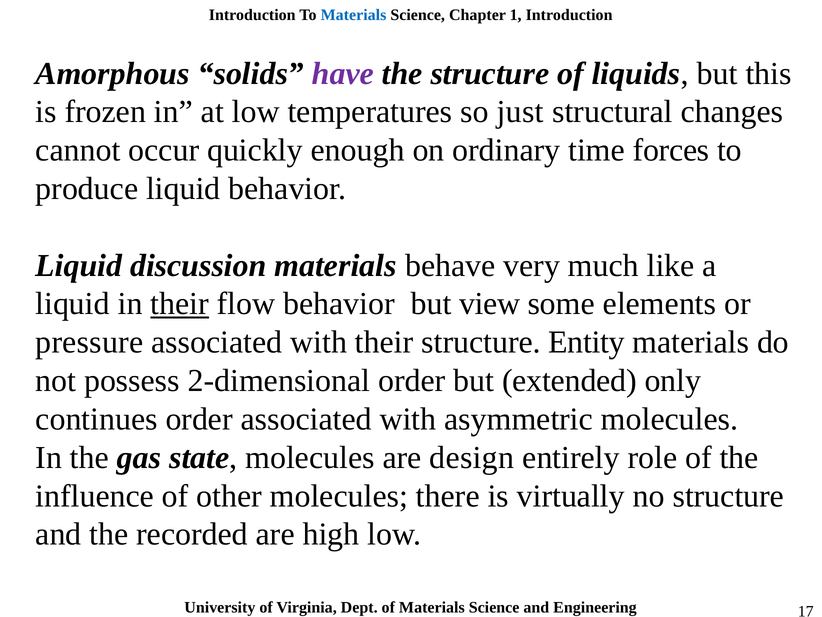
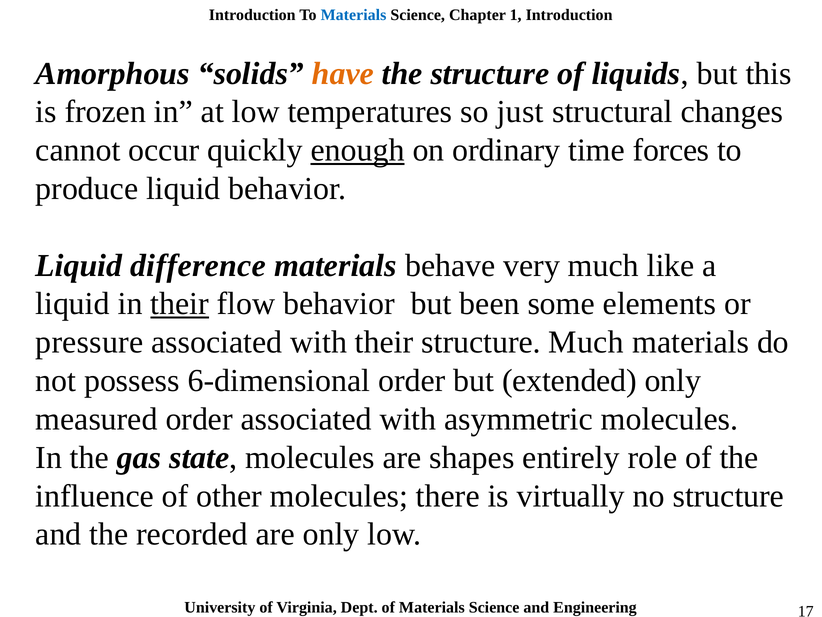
have colour: purple -> orange (343, 73)
enough underline: none -> present (358, 150)
discussion: discussion -> difference (198, 265)
view: view -> been (490, 304)
structure Entity: Entity -> Much (586, 342)
2-dimensional: 2-dimensional -> 6-dimensional (279, 380)
continues: continues -> measured (97, 419)
design: design -> shapes (472, 457)
are high: high -> only (331, 534)
